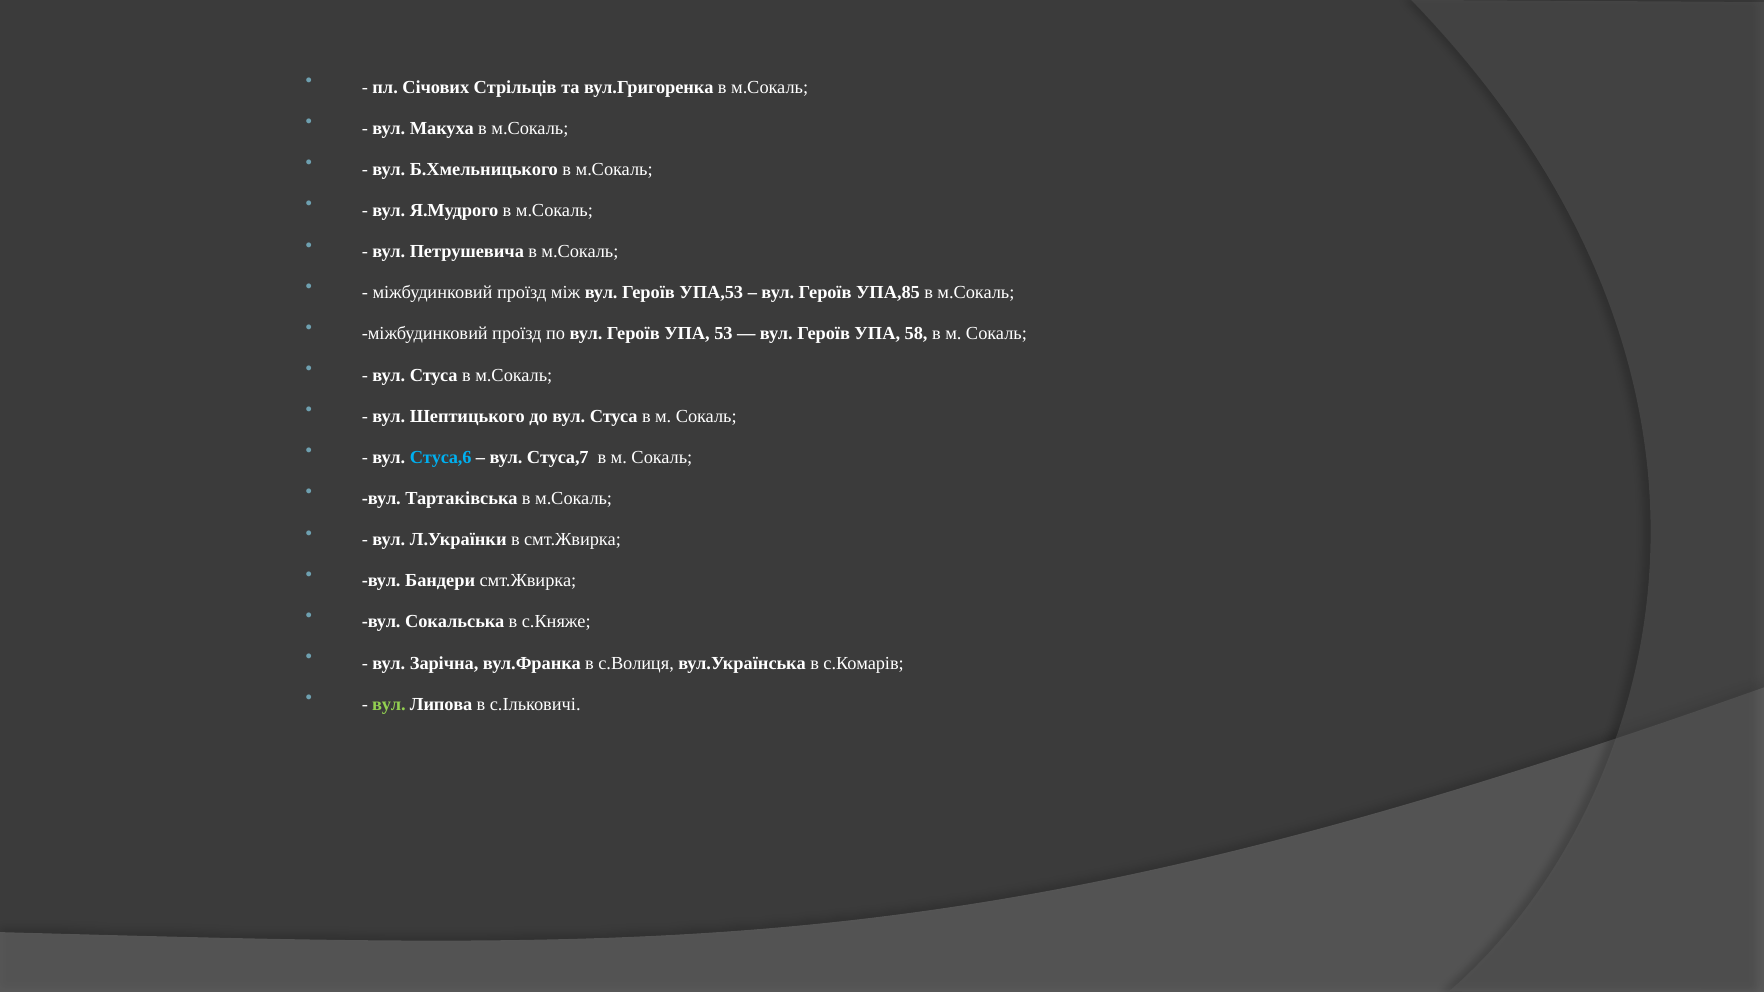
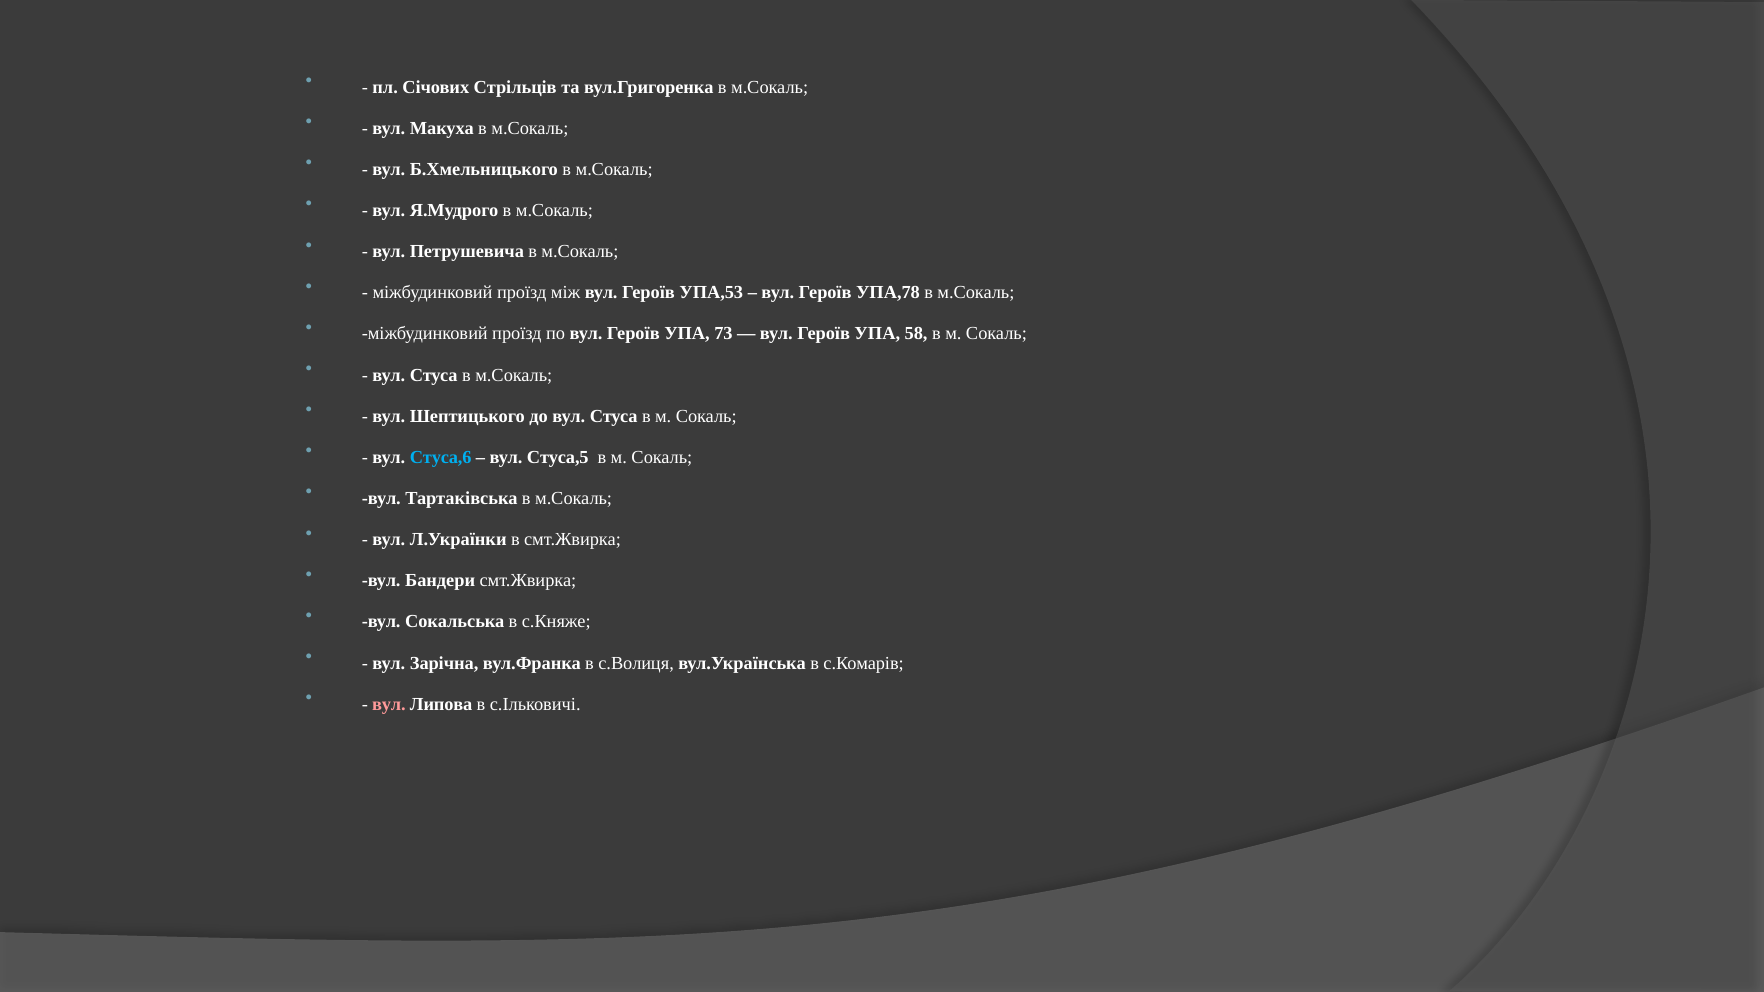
УПА,85: УПА,85 -> УПА,78 (888, 293)
53: 53 -> 73 (723, 334)
Стуса,7: Стуса,7 -> Стуса,5 (558, 457)
вул colour: light green -> pink (389, 704)
